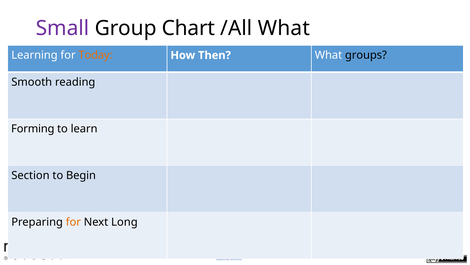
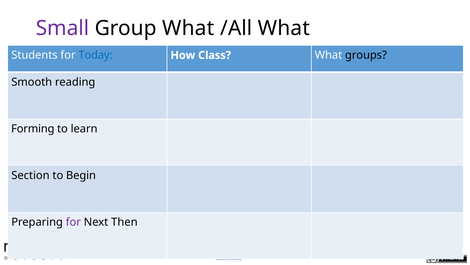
Group Chart: Chart -> What (188, 28)
Learning: Learning -> Students (34, 55)
Today colour: orange -> blue (95, 55)
Then: Then -> Class (215, 55)
for colour: orange -> purple (73, 222)
Long: Long -> Then (124, 222)
